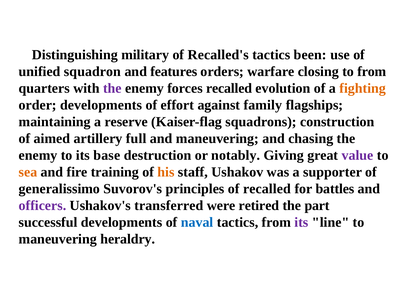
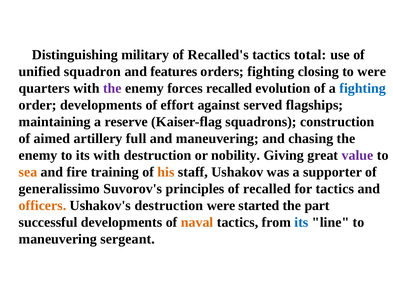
been: been -> total (310, 55)
orders warfare: warfare -> fighting (271, 71)
to from: from -> were (372, 71)
fighting colour: orange -> blue (363, 88)
family: family -> served (263, 105)
its base: base -> with (107, 155)
notably: notably -> nobility (236, 155)
for battles: battles -> tactics (335, 189)
officers colour: purple -> orange (42, 205)
Ushakov's transferred: transferred -> destruction (169, 205)
retired: retired -> started (259, 205)
naval colour: blue -> orange (197, 222)
its colour: purple -> blue (301, 222)
heraldry: heraldry -> sergeant (128, 239)
